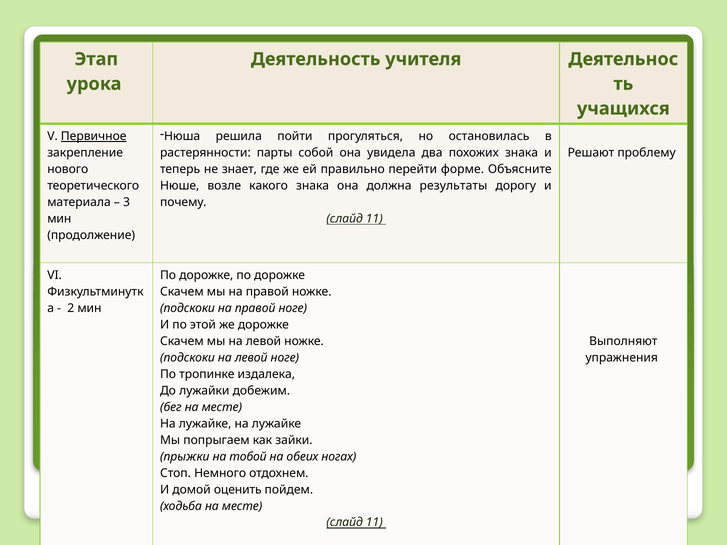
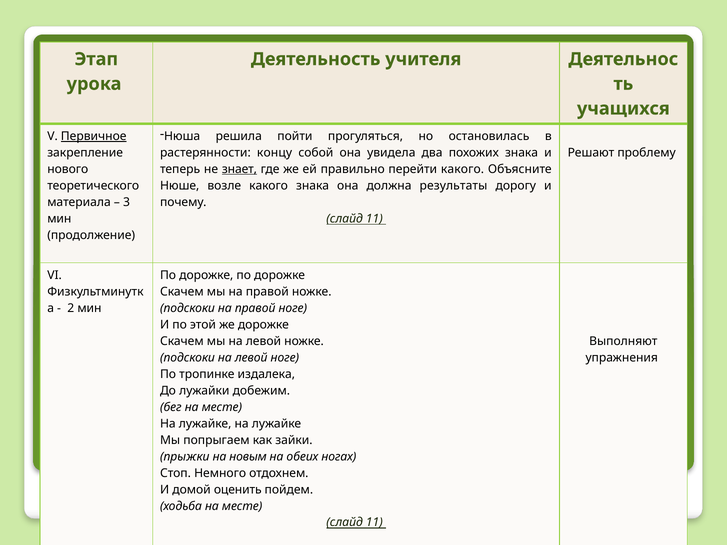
парты: парты -> концу (275, 153)
знает underline: none -> present (239, 169)
перейти форме: форме -> какого (463, 169)
тобой: тобой -> новым (248, 457)
